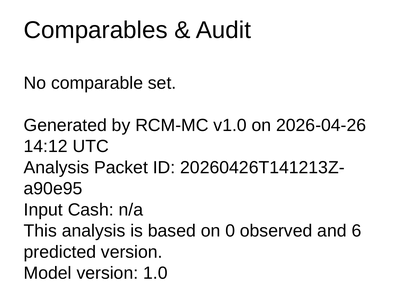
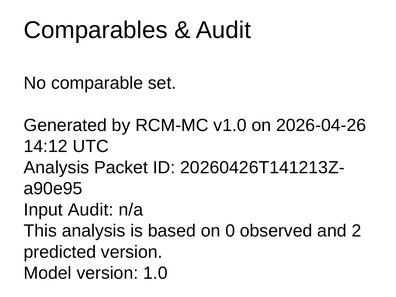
Input Cash: Cash -> Audit (91, 210)
6: 6 -> 2 (356, 231)
